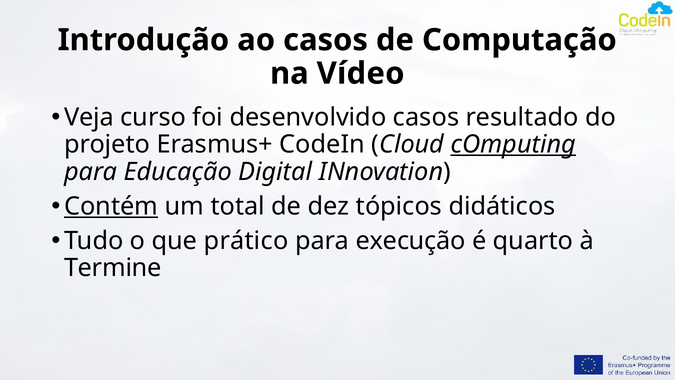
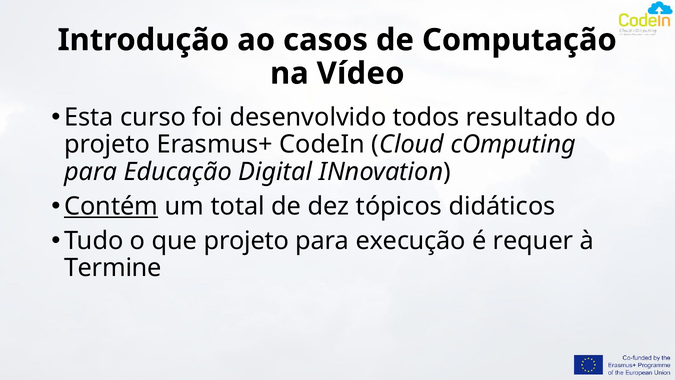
Veja: Veja -> Esta (89, 117)
desenvolvido casos: casos -> todos (426, 117)
cOmputing underline: present -> none (513, 144)
que prático: prático -> projeto (246, 241)
quarto: quarto -> requer (533, 241)
